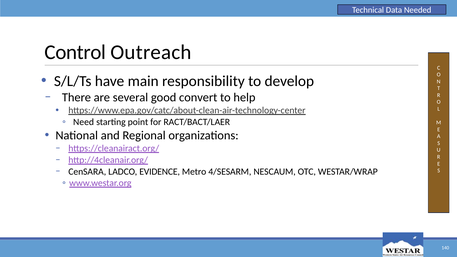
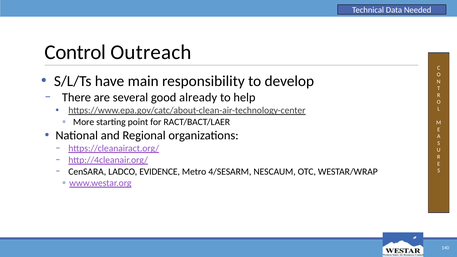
convert: convert -> already (198, 98)
Need: Need -> More (84, 122)
